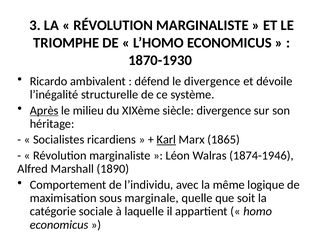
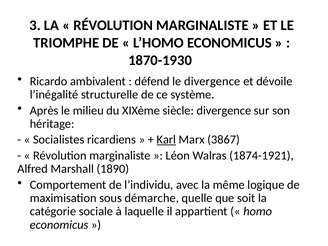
Après underline: present -> none (44, 110)
1865: 1865 -> 3867 (224, 140)
1874-1946: 1874-1946 -> 1874-1921 (262, 156)
marginale: marginale -> démarche (152, 198)
